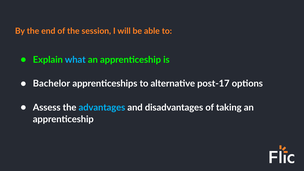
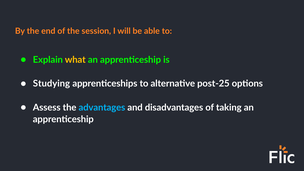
what colour: light blue -> yellow (75, 60)
Bachelor: Bachelor -> Studying (51, 84)
post-17: post-17 -> post-25 (213, 84)
